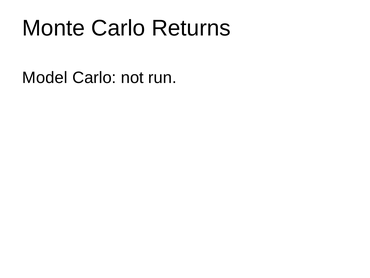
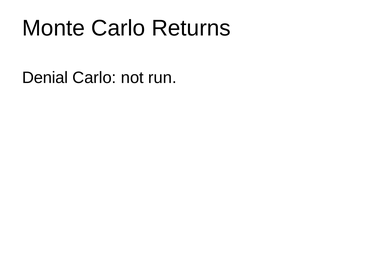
Model: Model -> Denial (45, 78)
